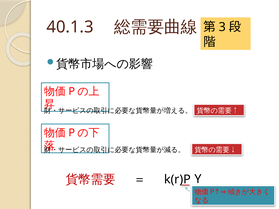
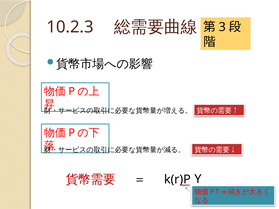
40.1.3: 40.1.3 -> 10.2.3 (70, 27)
